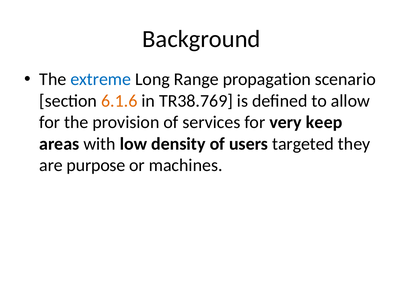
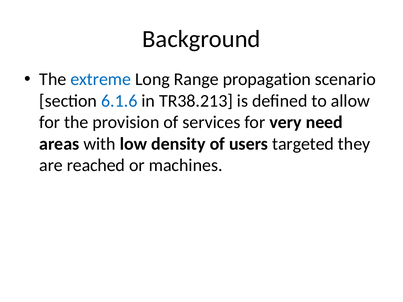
6.1.6 colour: orange -> blue (119, 101)
TR38.769: TR38.769 -> TR38.213 (196, 101)
keep: keep -> need (324, 122)
purpose: purpose -> reached (96, 166)
